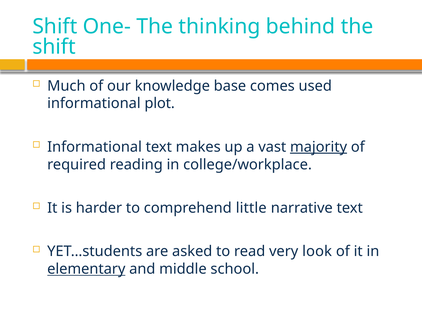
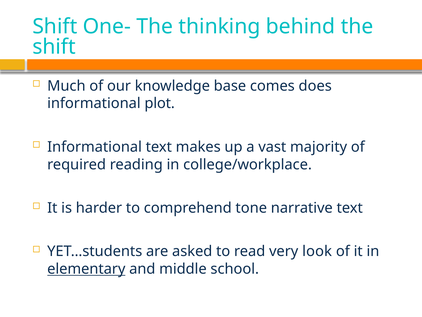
used: used -> does (315, 86)
majority underline: present -> none (319, 147)
little: little -> tone (251, 208)
